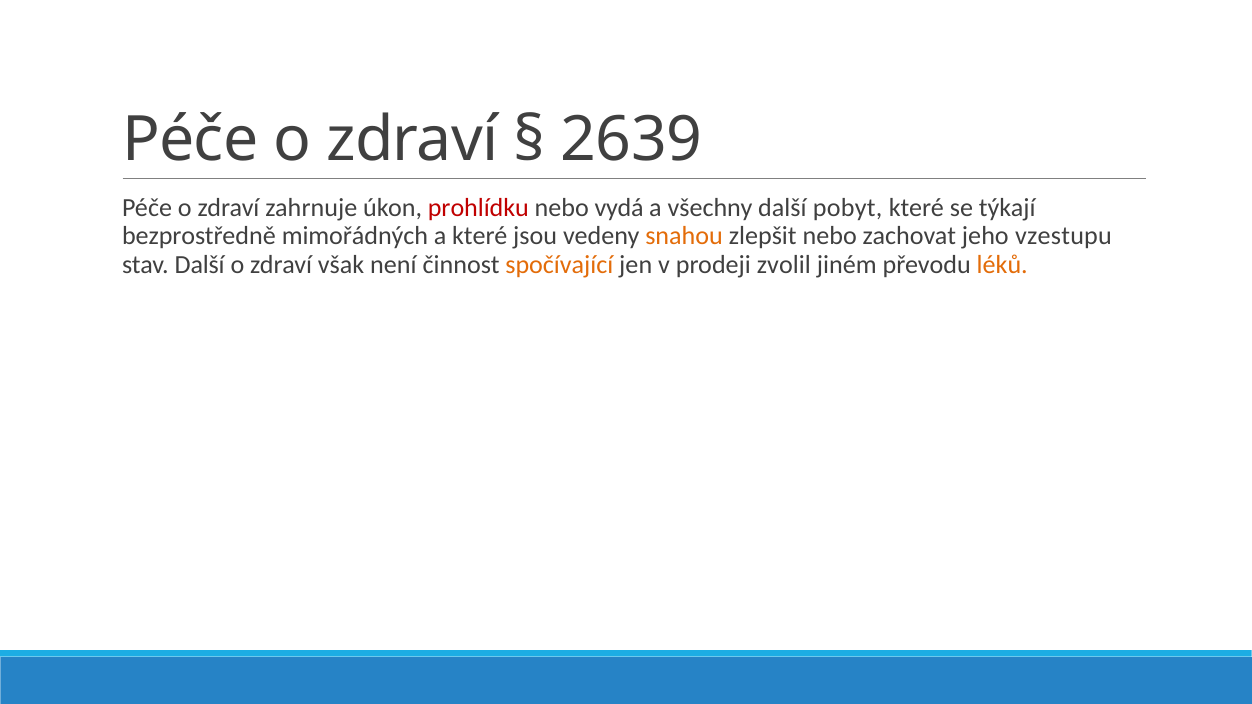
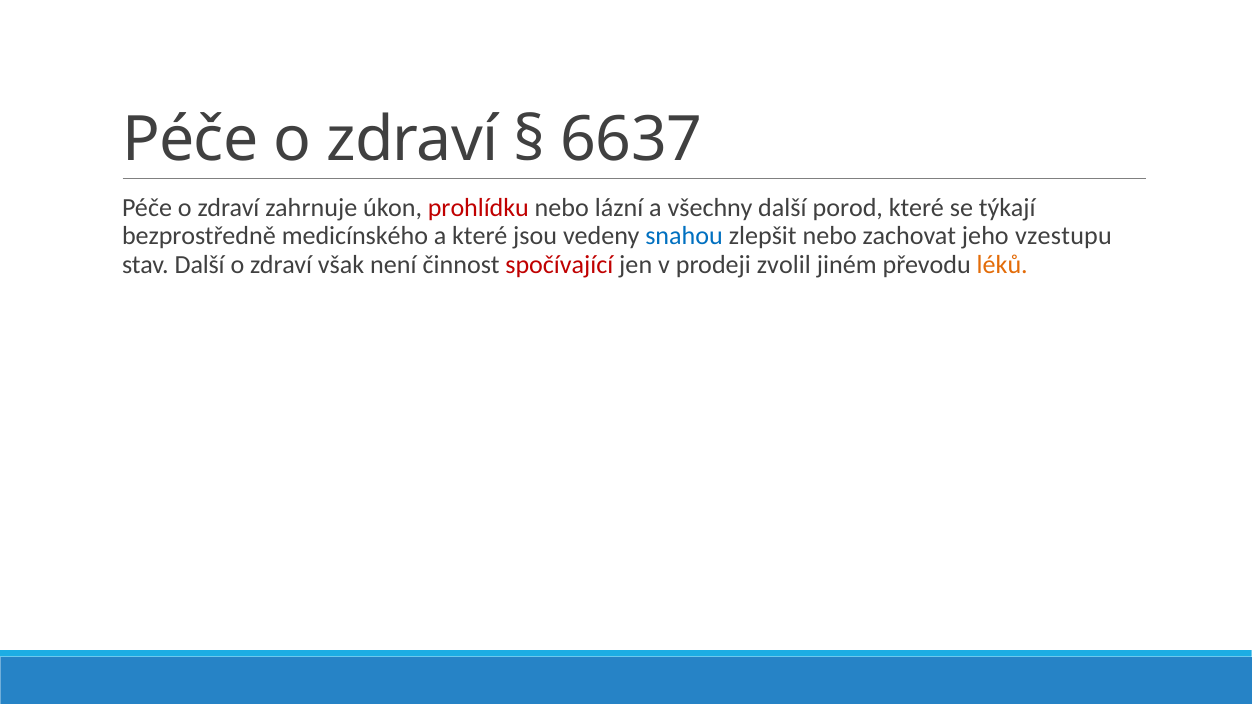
2639: 2639 -> 6637 (631, 140)
vydá: vydá -> lázní (619, 208)
pobyt: pobyt -> porod (848, 208)
mimořádných: mimořádných -> medicínského (355, 236)
snahou colour: orange -> blue (684, 236)
spočívající colour: orange -> red (559, 265)
